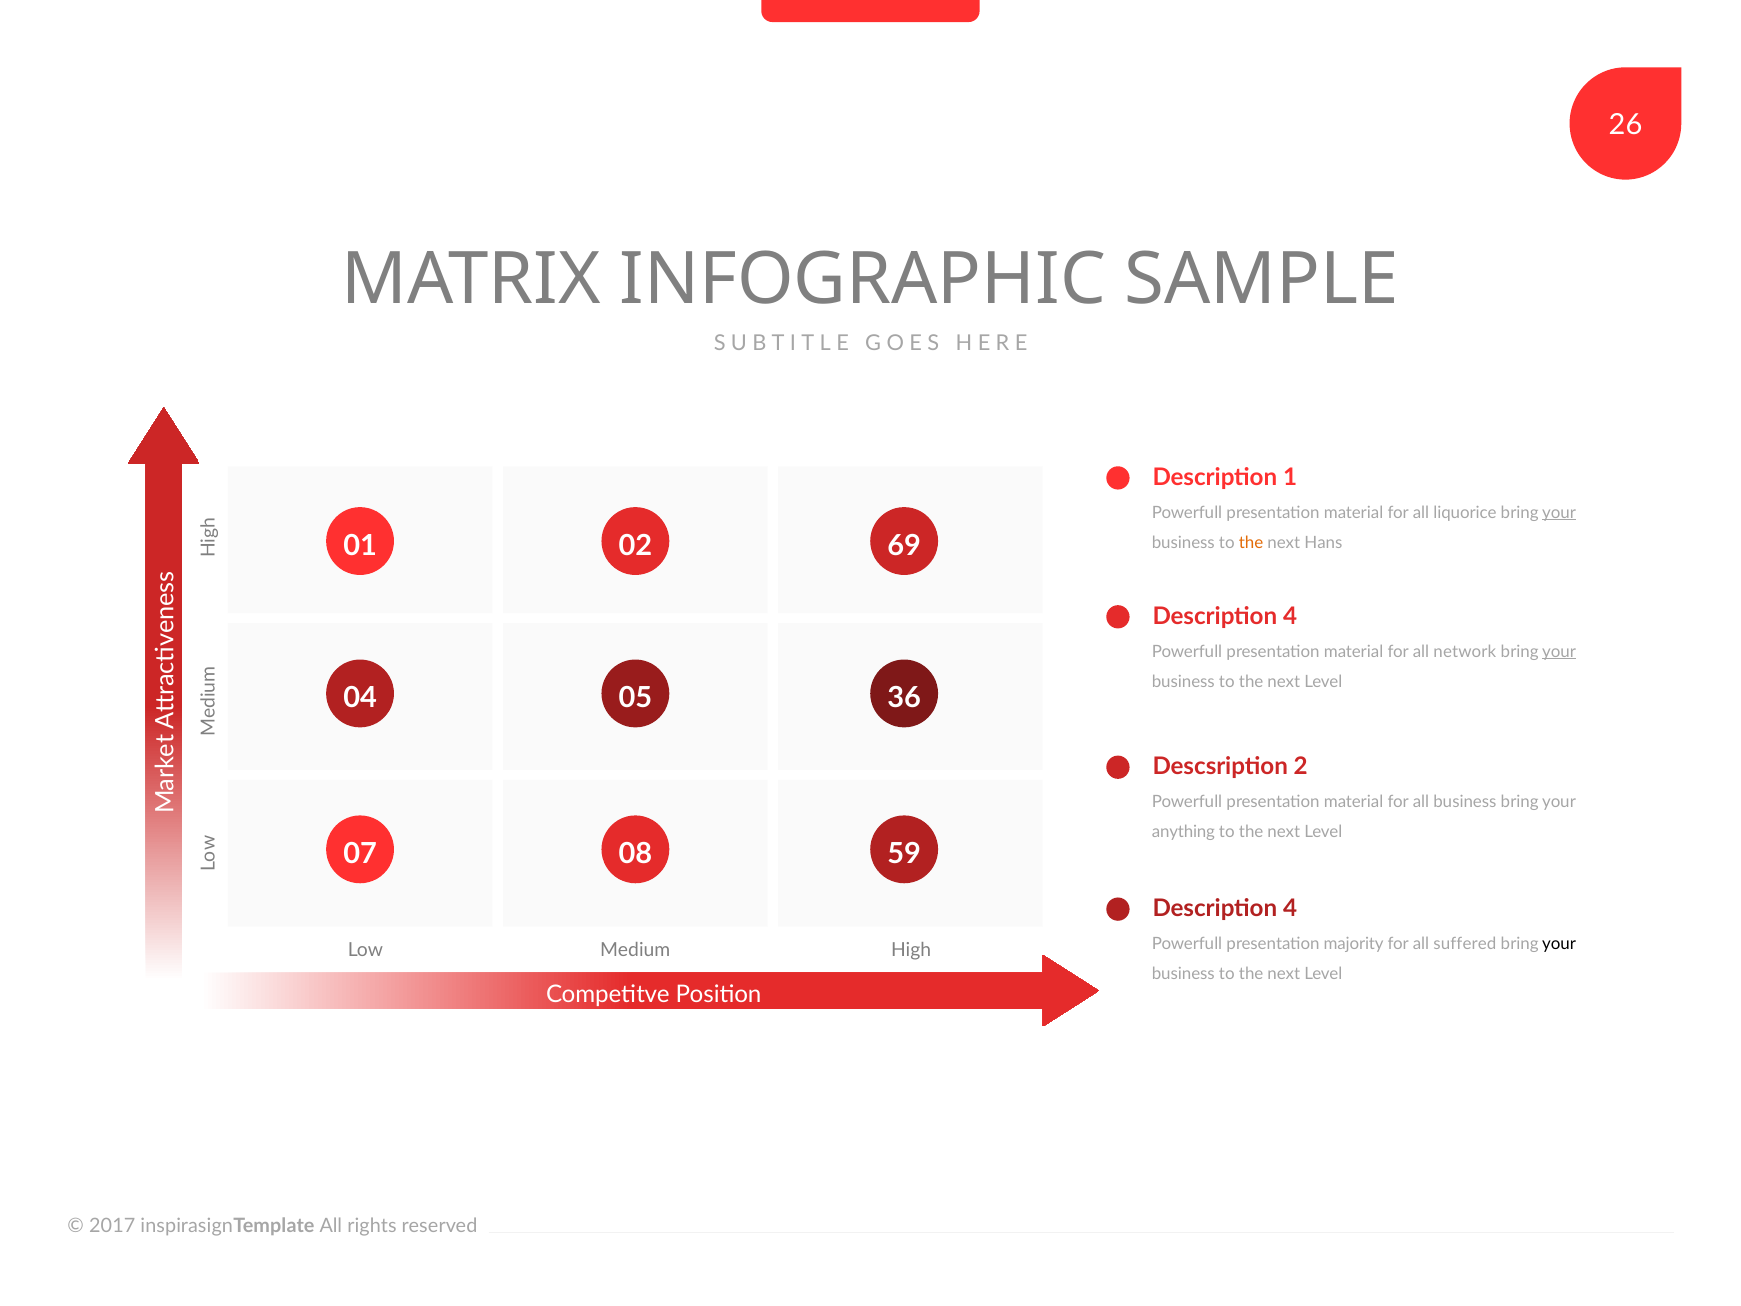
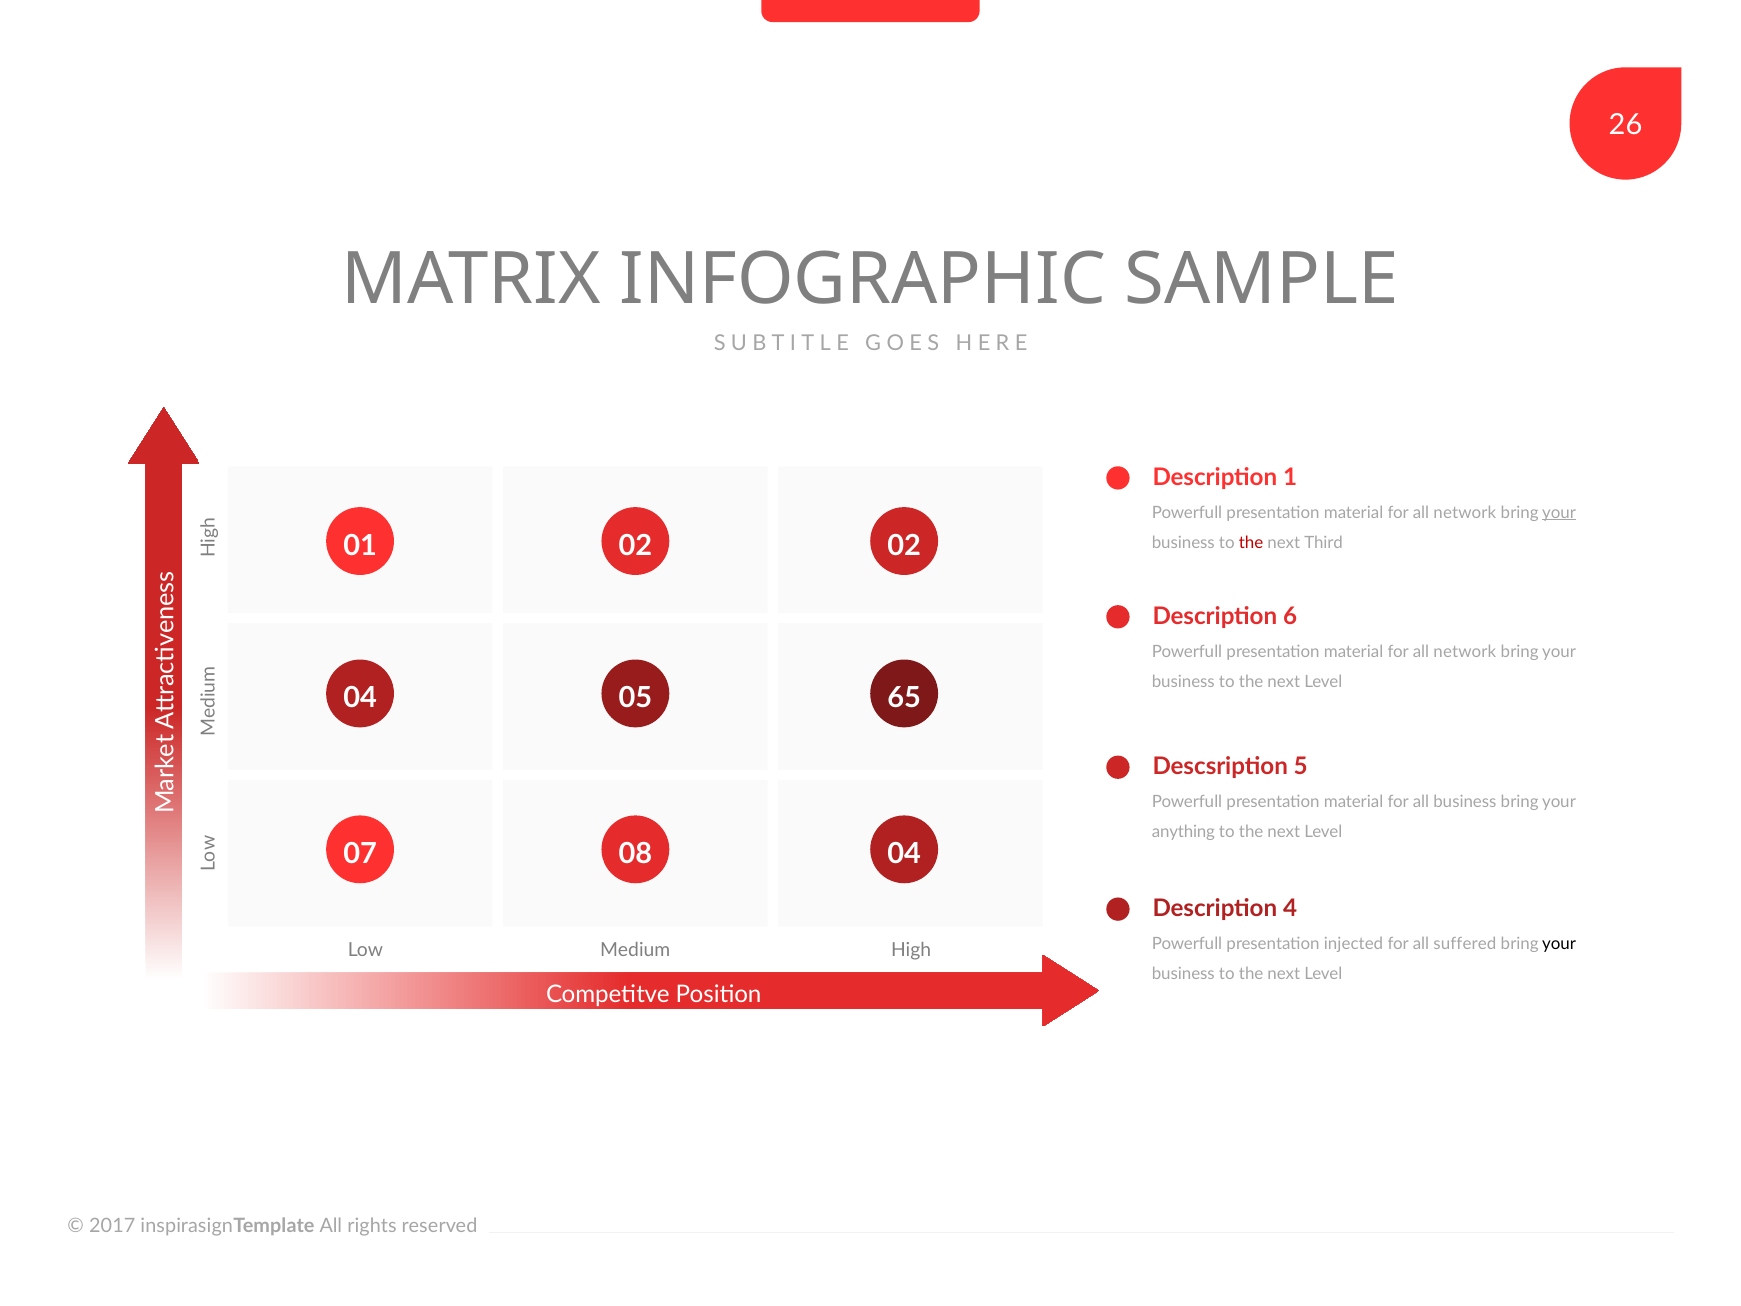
liquorice: liquorice -> network (1465, 513)
02 69: 69 -> 02 (904, 545)
the colour: orange -> red (1251, 543)
Hans: Hans -> Third (1324, 543)
4: 4 -> 6 (1290, 616)
your underline: present -> none (1559, 651)
36: 36 -> 65 (904, 698)
2: 2 -> 5 (1301, 767)
08 59: 59 -> 04 (904, 854)
majority: majority -> injected (1354, 944)
